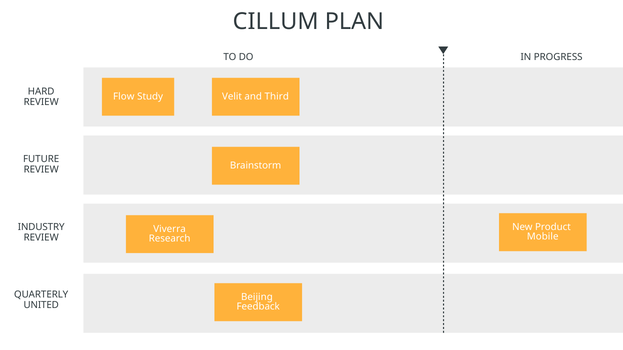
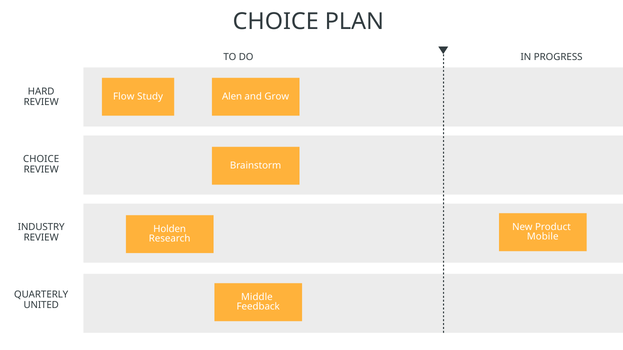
CILLUM: CILLUM -> CHOICE (276, 22)
Velit: Velit -> Alen (232, 96)
Third: Third -> Grow (277, 96)
FUTURE: FUTURE -> CHOICE (41, 159)
Viverra: Viverra -> Holden (170, 230)
Beijing: Beijing -> Middle (257, 298)
